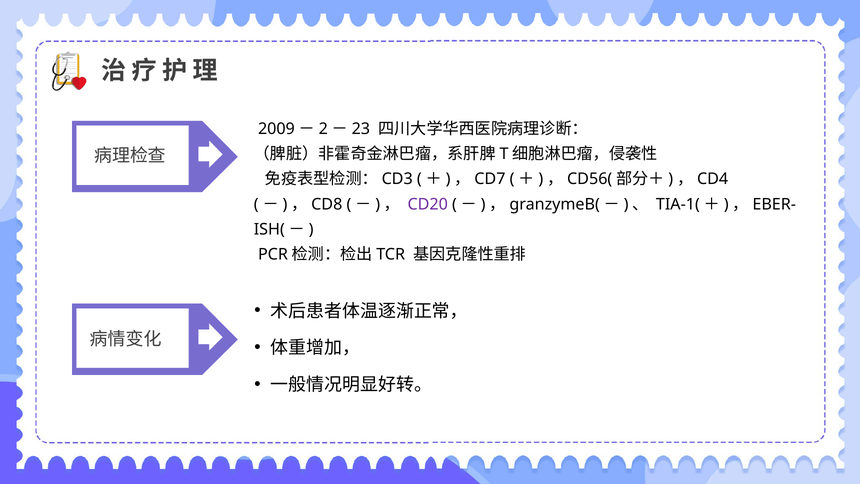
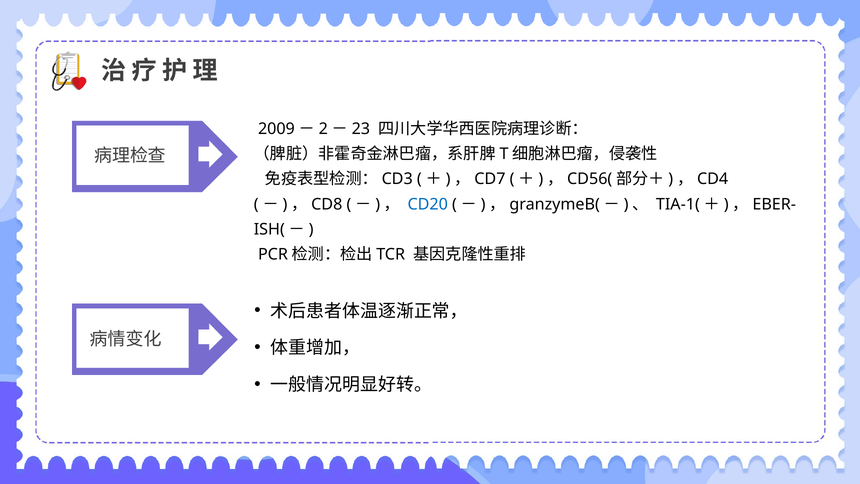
CD20 colour: purple -> blue (428, 204)
